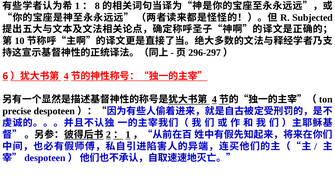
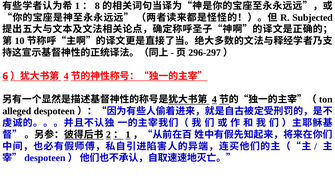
precise: precise -> alleged (17, 111)
